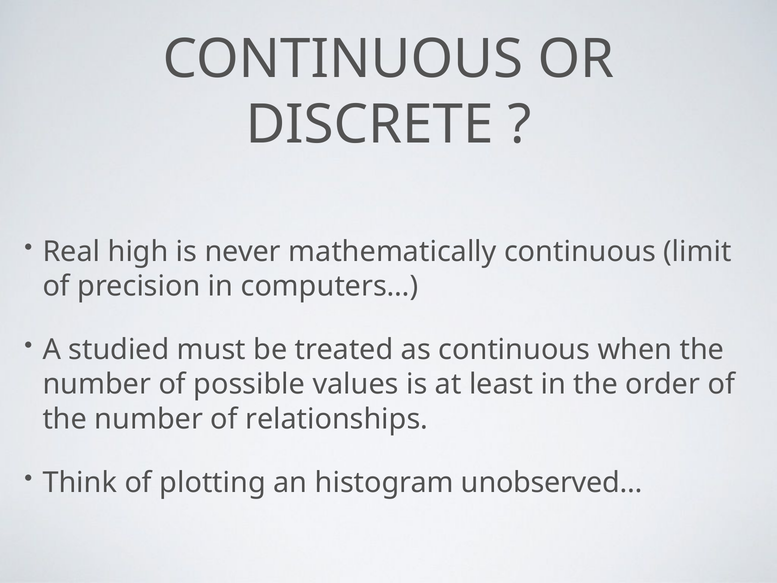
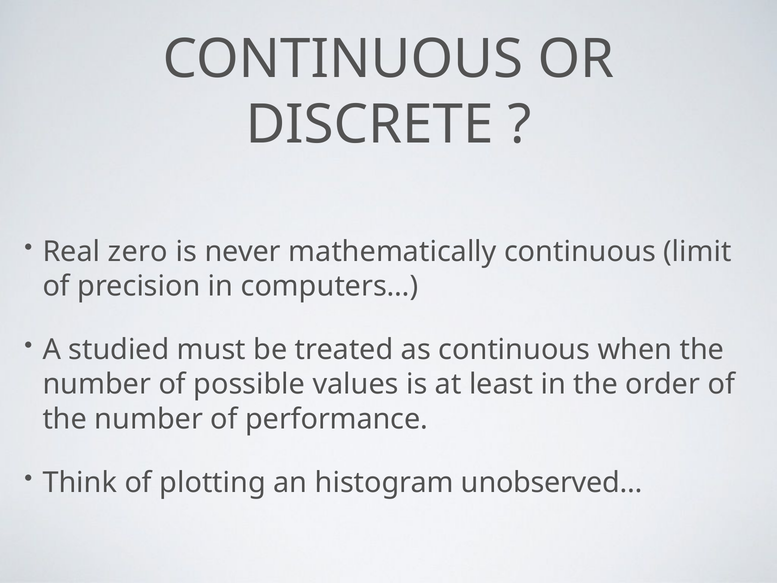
high: high -> zero (138, 252)
relationships: relationships -> performance (337, 419)
